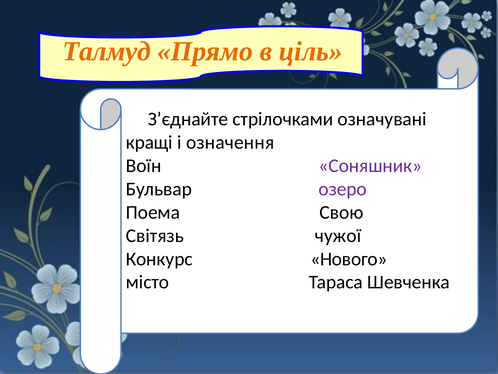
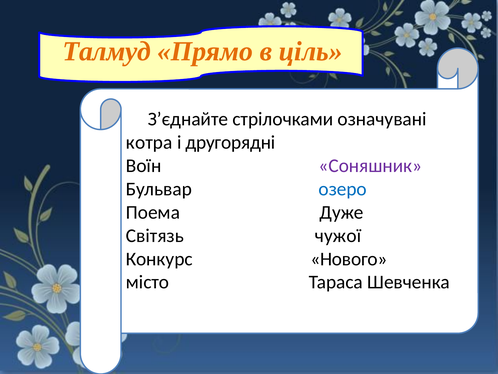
кращі: кращі -> котра (149, 142)
означення: означення -> другорядні (230, 142)
озеро colour: purple -> blue (343, 189)
Свою: Свою -> Дуже (342, 212)
